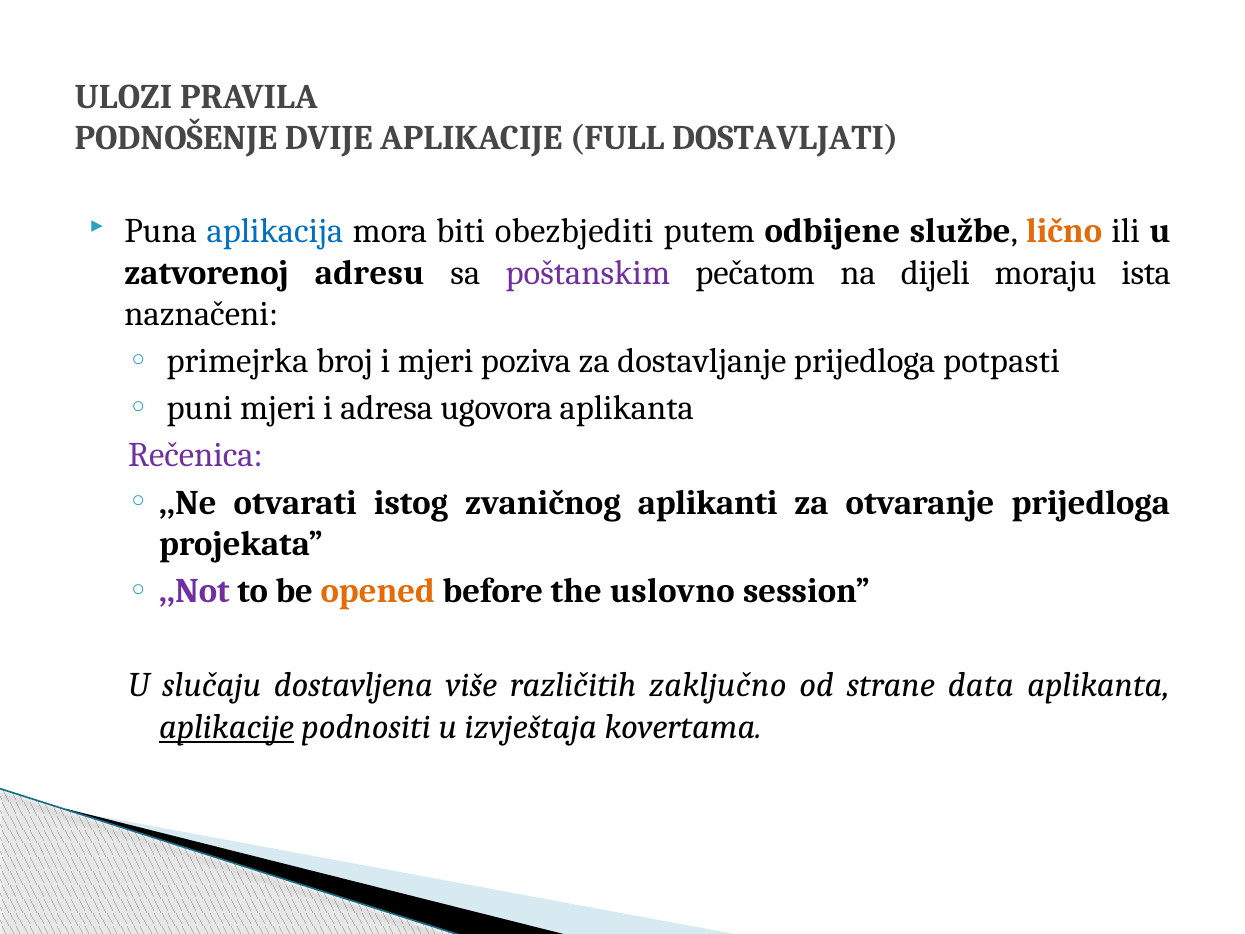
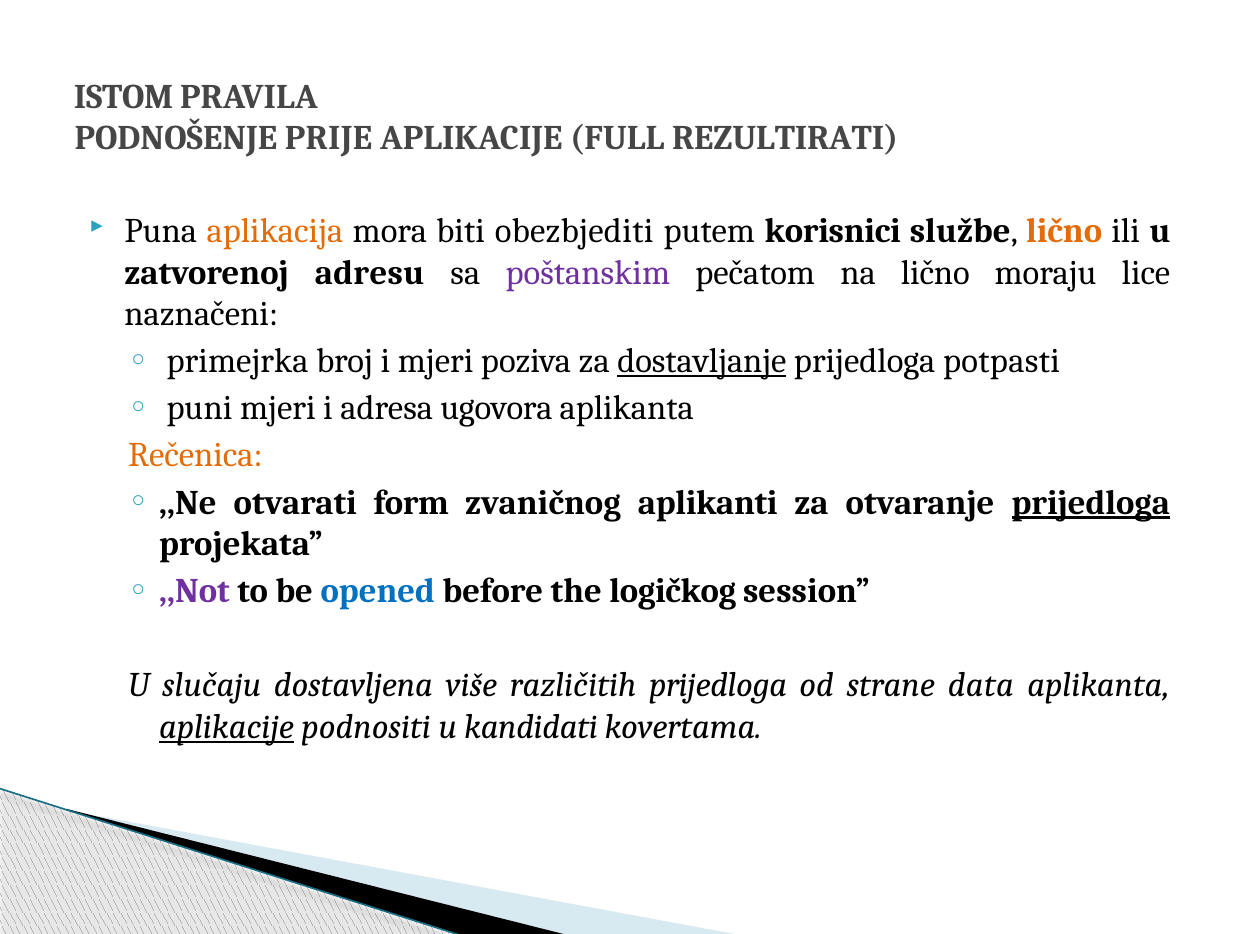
ULOZI: ULOZI -> ISTOM (124, 97)
DVIJE: DVIJE -> PRIJE (329, 138)
DOSTAVLJATI: DOSTAVLJATI -> REZULTIRATI (785, 138)
aplikacija colour: blue -> orange (275, 231)
odbijene: odbijene -> korisnici (833, 231)
na dijeli: dijeli -> lično (935, 273)
ista: ista -> lice (1146, 273)
dostavljanje underline: none -> present (702, 361)
Rečenica colour: purple -> orange (195, 455)
istog: istog -> form (411, 502)
prijedloga underline: none -> present (1091, 502)
opened colour: orange -> blue (378, 591)
uslovno: uslovno -> logičkog (673, 591)
različitih zaključno: zaključno -> prijedloga (718, 685)
izvještaja: izvještaja -> kandidati (531, 727)
